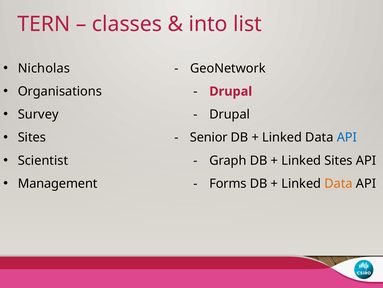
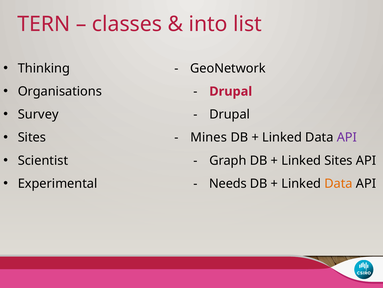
Nicholas: Nicholas -> Thinking (44, 68)
Senior: Senior -> Mines (209, 137)
API colour: blue -> purple (347, 137)
Management: Management -> Experimental (58, 183)
Forms: Forms -> Needs (228, 183)
